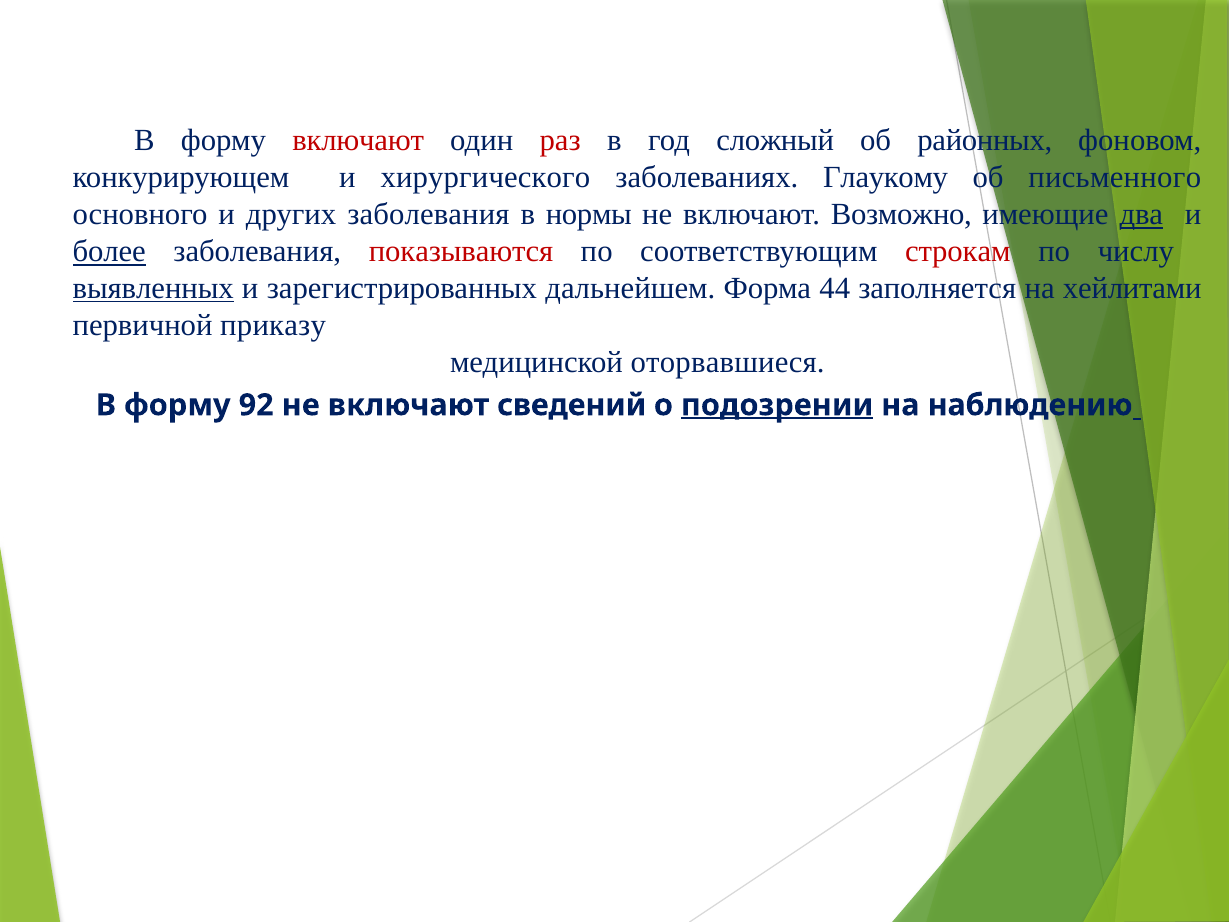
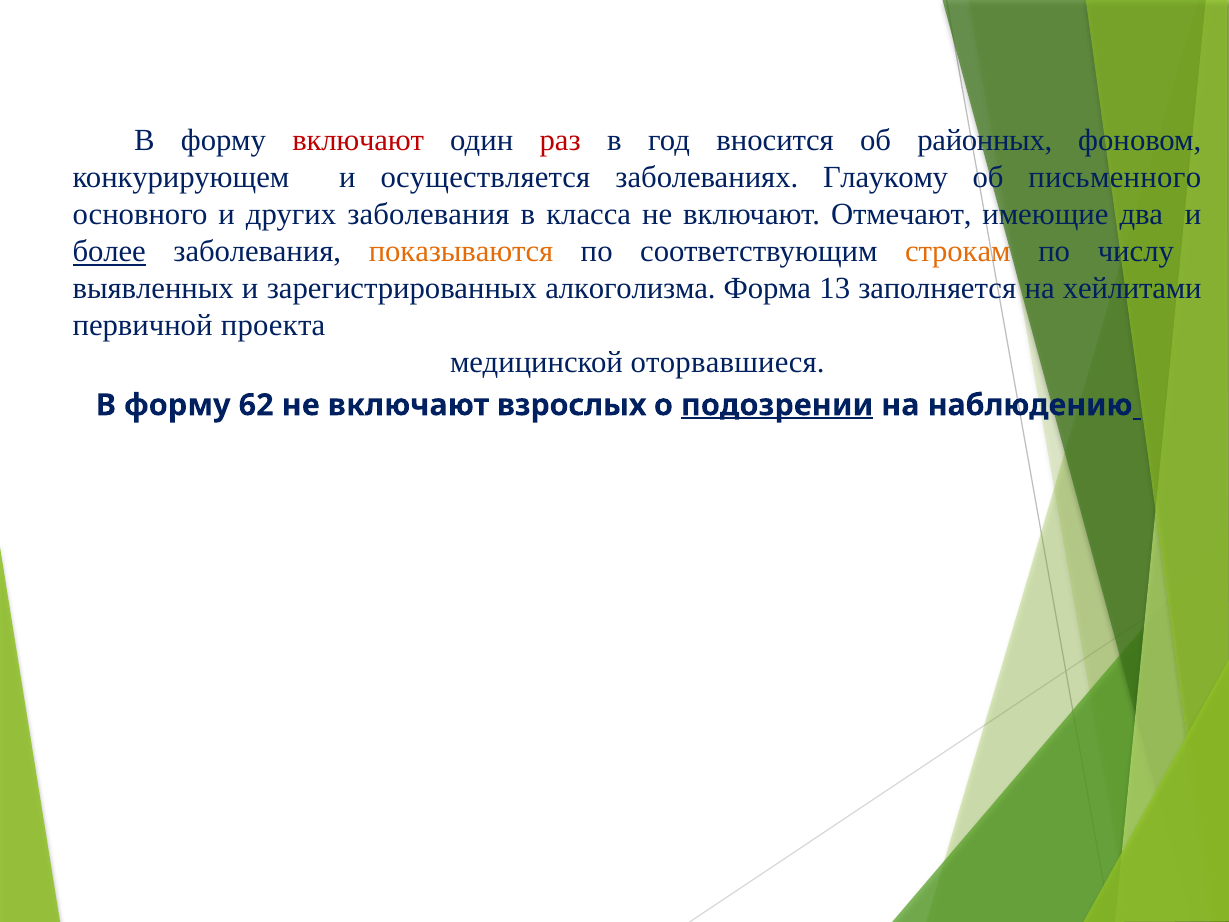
сложный: сложный -> вносится (775, 141)
хирургического: хирургического -> осуществляется (485, 178)
нормы: нормы -> класса (589, 215)
Возможно: Возможно -> Отмечают (901, 215)
два underline: present -> none (1141, 215)
показываются colour: red -> orange (461, 251)
строкам colour: red -> orange (958, 251)
выявленных underline: present -> none (153, 288)
дальнейшем: дальнейшем -> алкоголизма (630, 288)
44: 44 -> 13 (835, 288)
приказу: приказу -> проекта (273, 325)
92: 92 -> 62 (256, 405)
сведений: сведений -> взрослых (572, 405)
